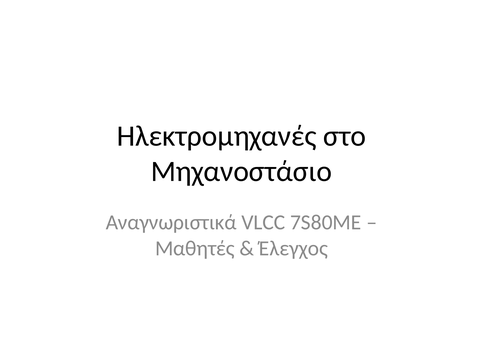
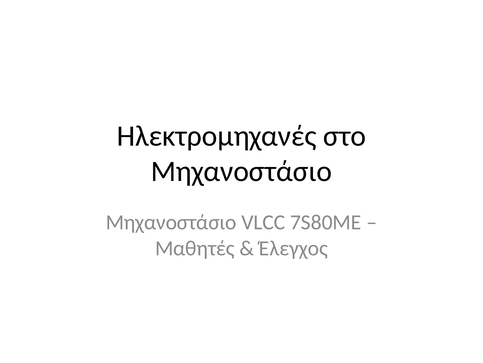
Αναγνωριστικά: Αναγνωριστικά -> Μηχανοστάσιο (171, 222)
